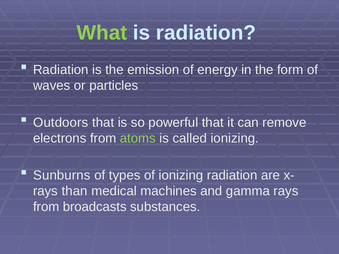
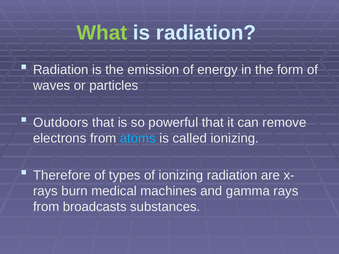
atoms colour: light green -> light blue (138, 138)
Sunburns: Sunburns -> Therefore (62, 175)
than: than -> burn (75, 191)
